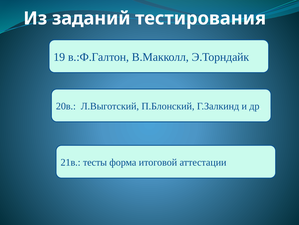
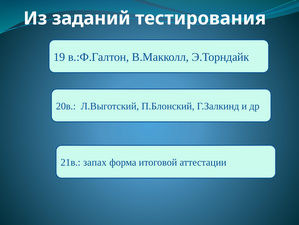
тесты: тесты -> запах (95, 162)
